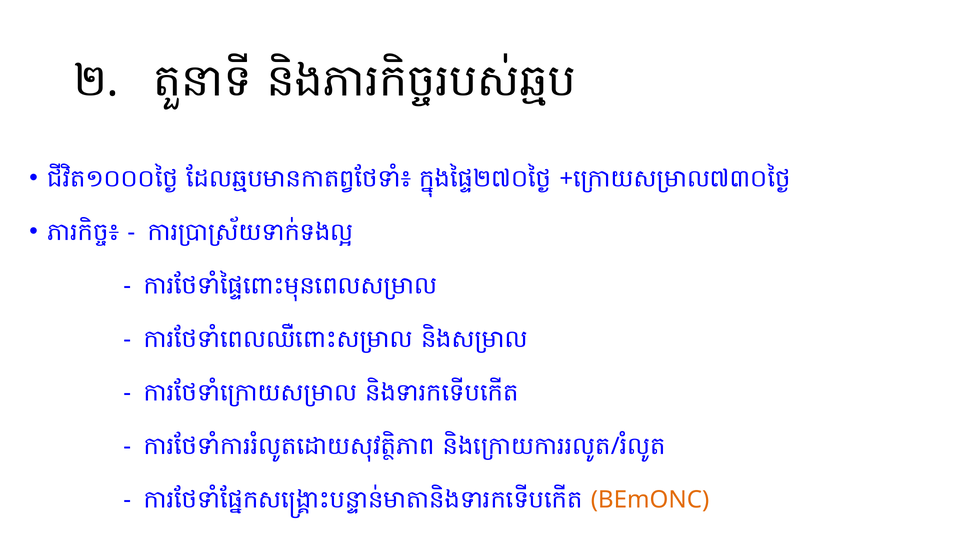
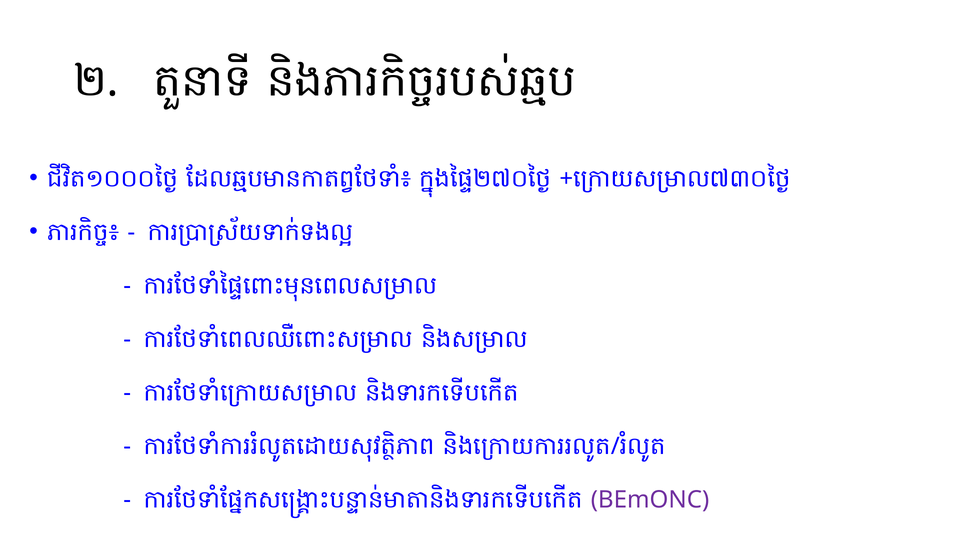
BEmONC colour: orange -> purple (650, 500)
